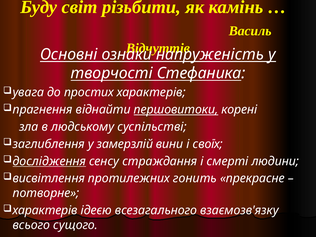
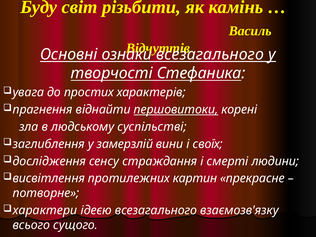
ознаки напруженість: напруженість -> всезагального (210, 54)
дослідження underline: present -> none (49, 161)
гонить: гонить -> картин (195, 178)
характерів: характерів -> характери (45, 210)
